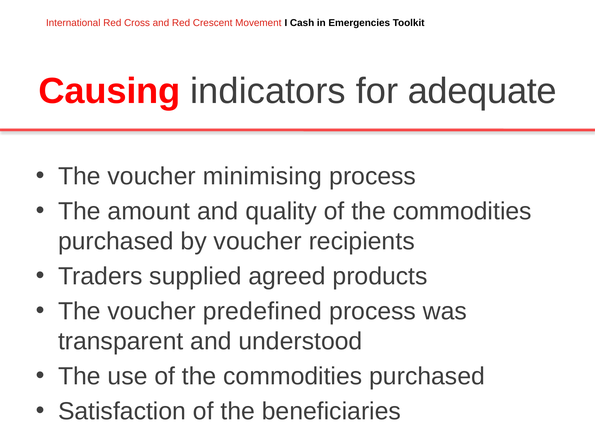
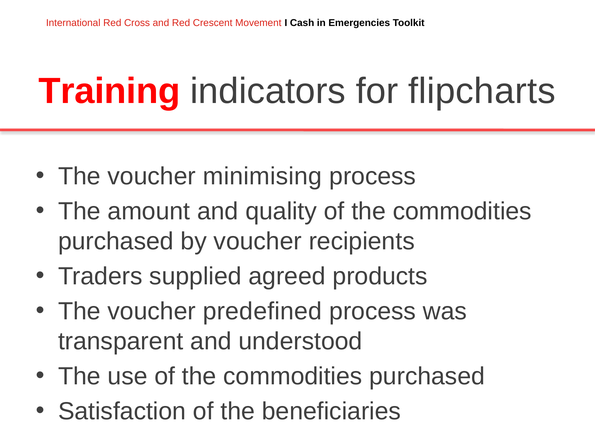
Causing: Causing -> Training (109, 91)
adequate: adequate -> flipcharts (482, 91)
